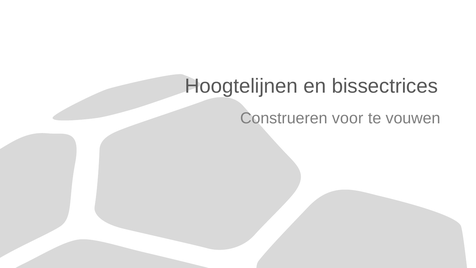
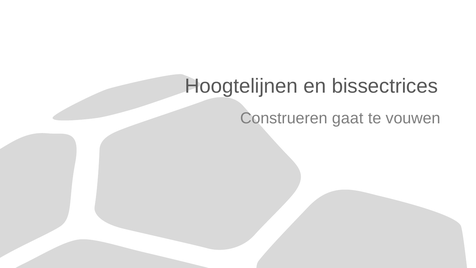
voor: voor -> gaat (348, 118)
